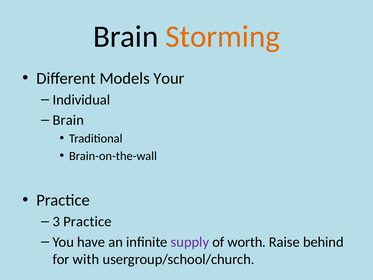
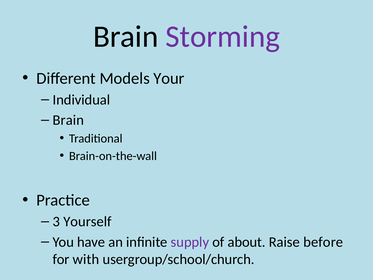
Storming colour: orange -> purple (223, 37)
3 Practice: Practice -> Yourself (87, 221)
worth: worth -> about (247, 242)
behind: behind -> before (323, 242)
